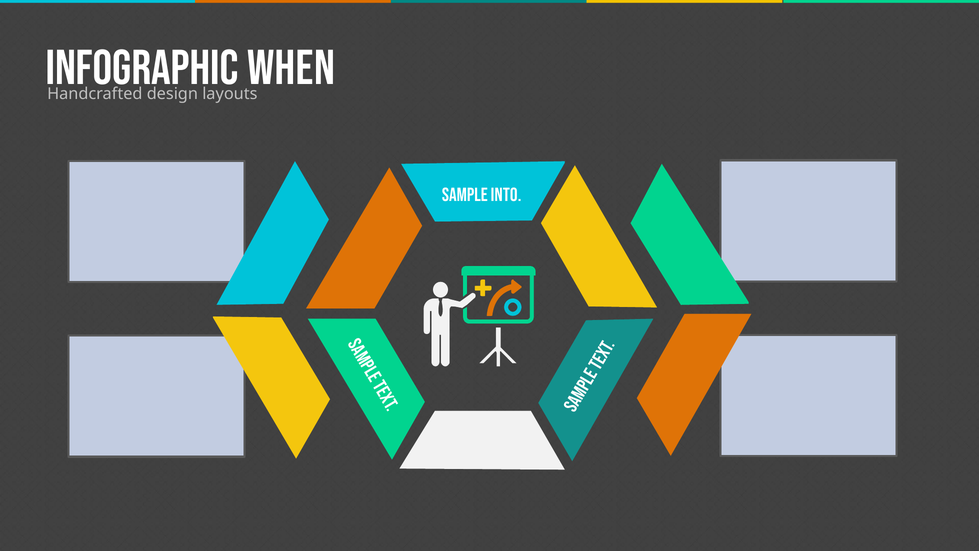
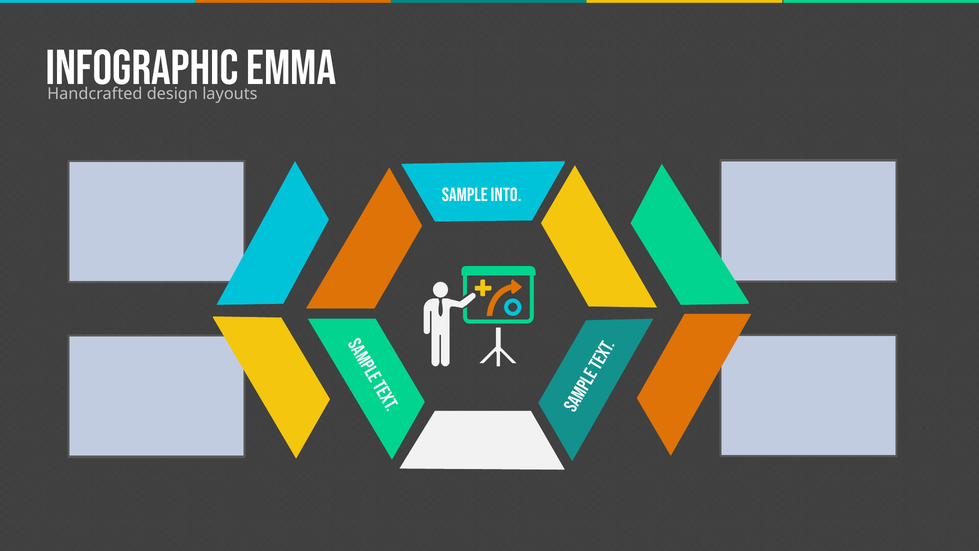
WHEN: WHEN -> EMMA (291, 68)
